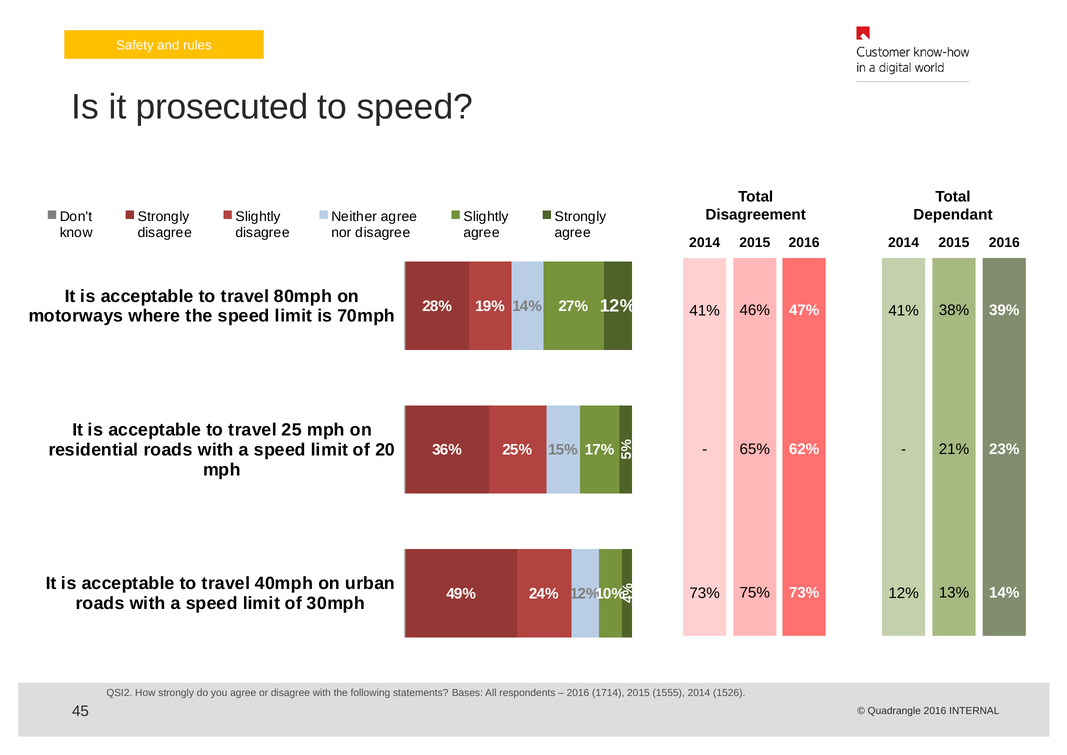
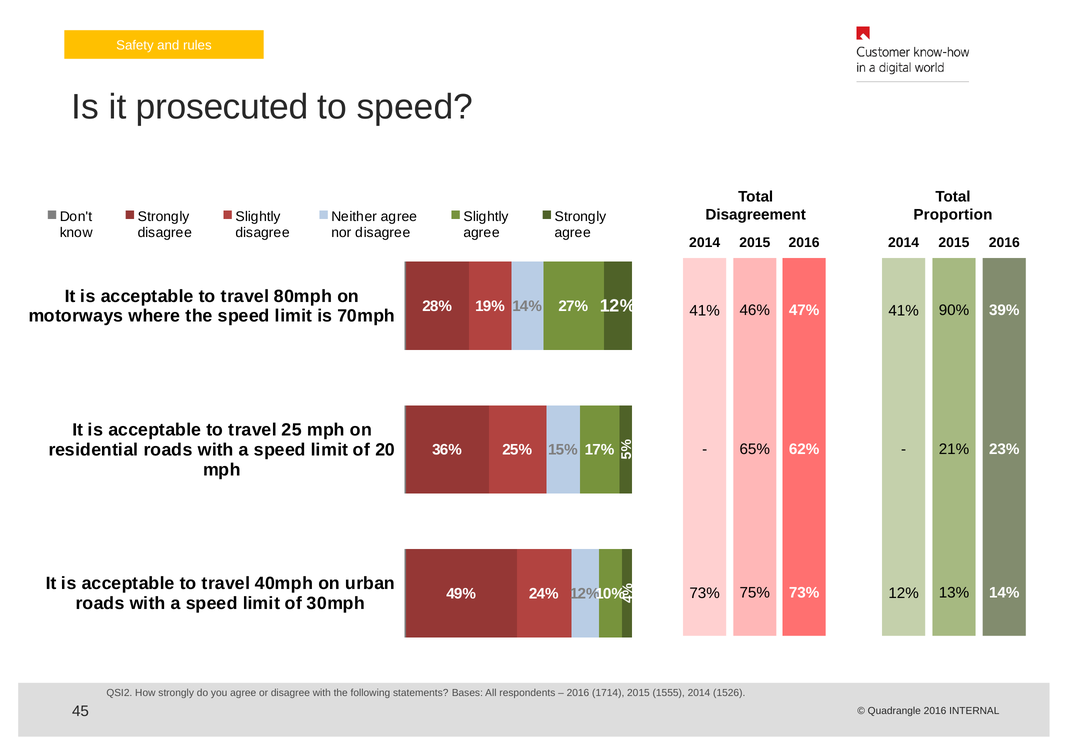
Dependant: Dependant -> Proportion (953, 215)
38%: 38% -> 90% (954, 310)
